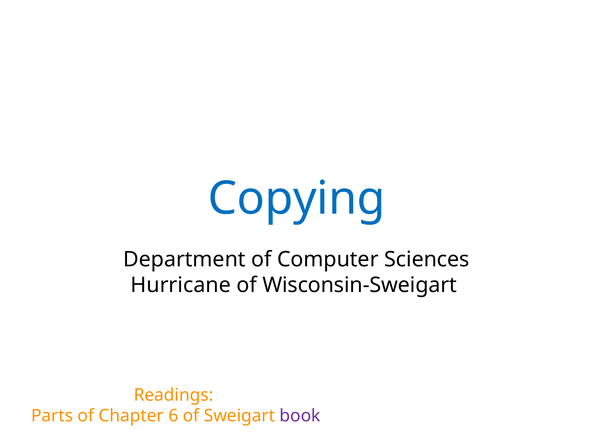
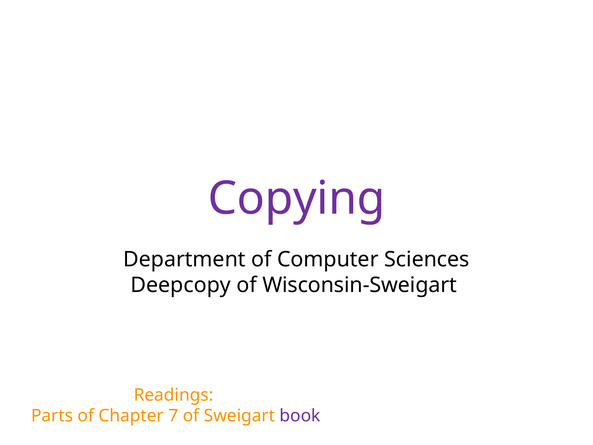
Copying colour: blue -> purple (296, 198)
Hurricane: Hurricane -> Deepcopy (181, 285)
6: 6 -> 7 (173, 416)
